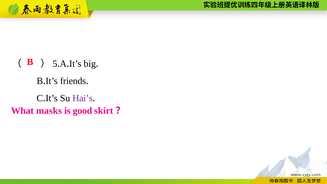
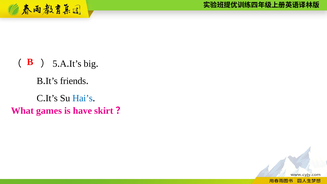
Hai’s colour: purple -> blue (83, 98)
masks: masks -> games (49, 111)
good: good -> have (82, 111)
